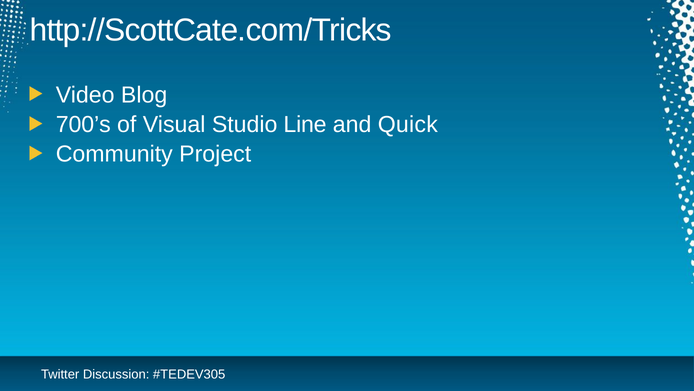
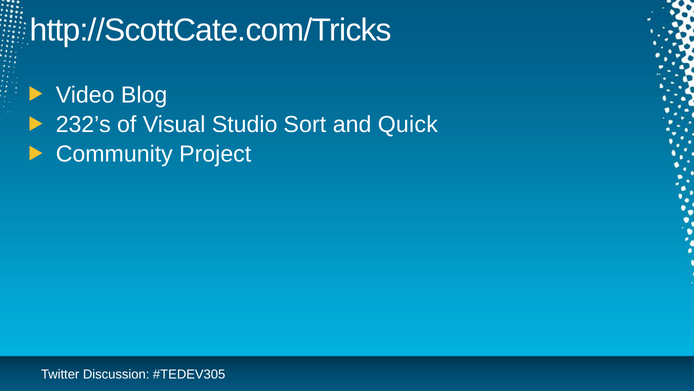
700’s: 700’s -> 232’s (83, 124)
Line: Line -> Sort (305, 124)
